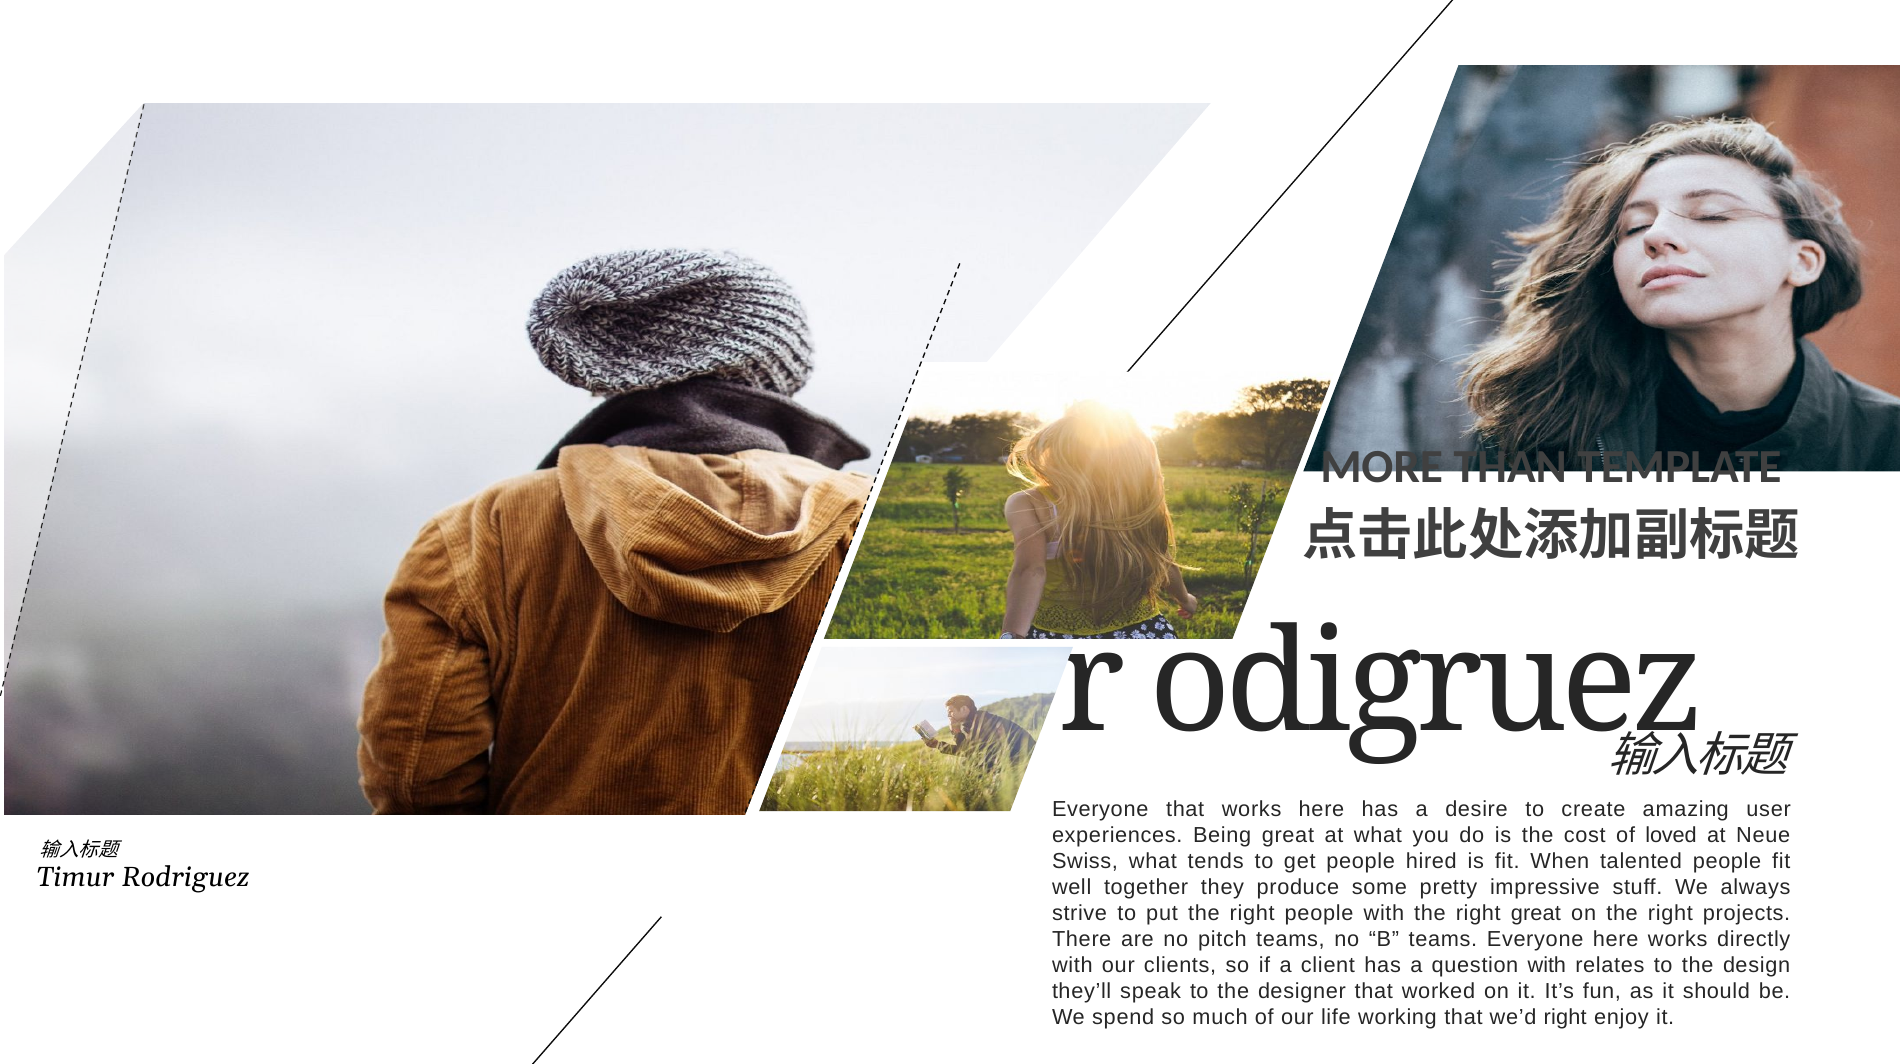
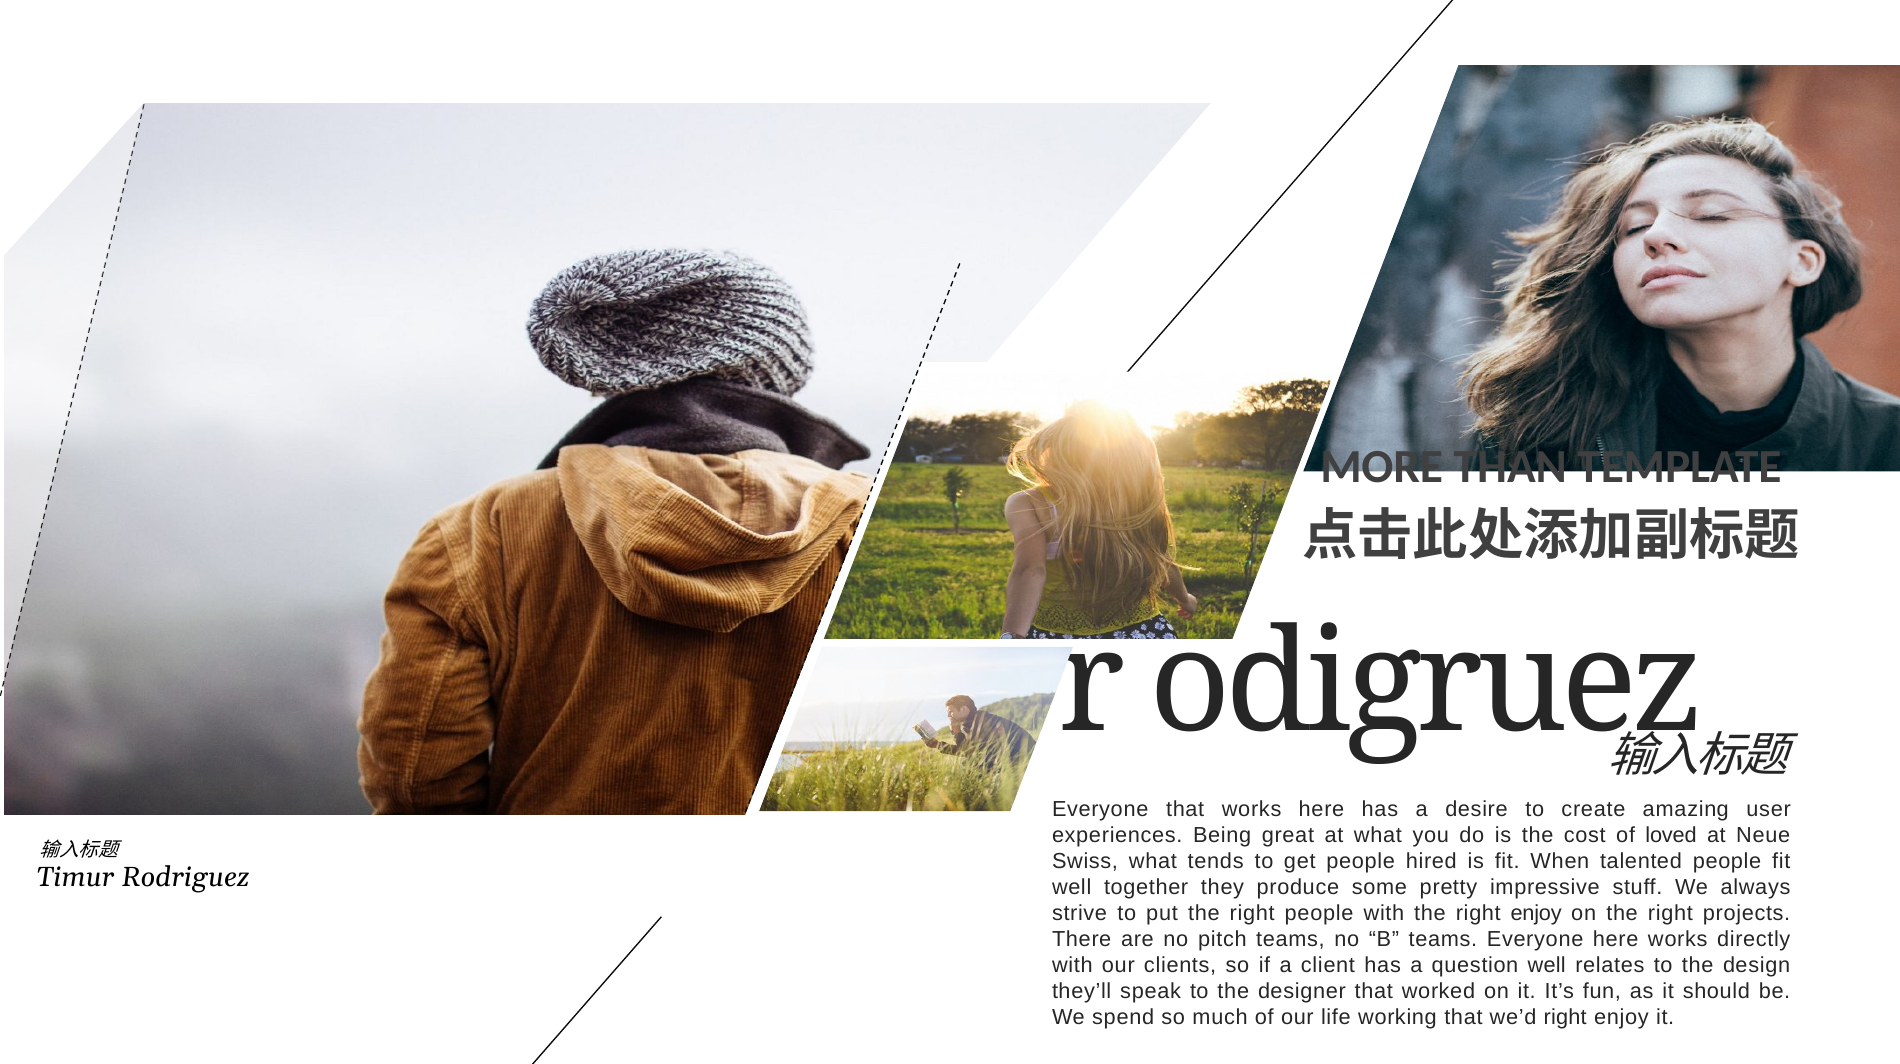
the right great: great -> enjoy (1536, 913)
question with: with -> well (1547, 965)
